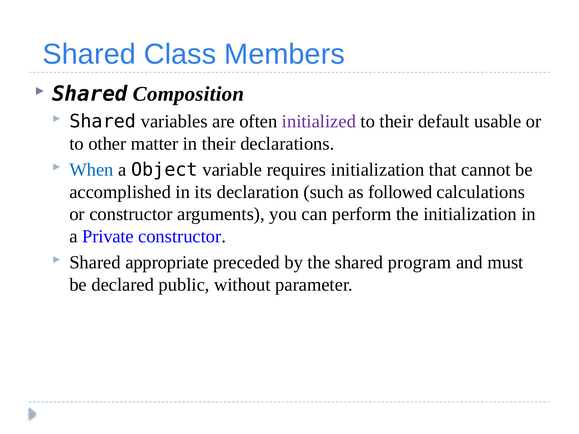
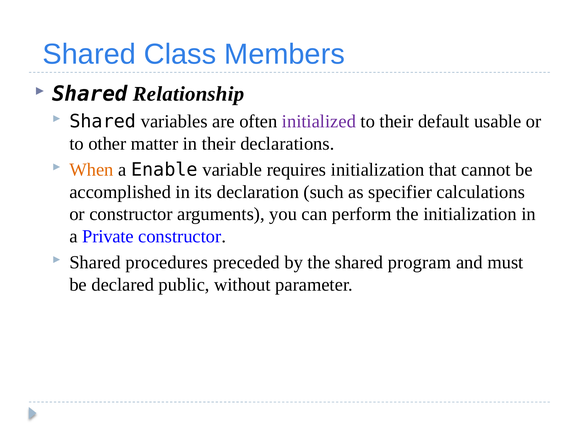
Composition: Composition -> Relationship (188, 94)
When colour: blue -> orange (91, 170)
Object: Object -> Enable (164, 170)
followed: followed -> specifier (400, 192)
appropriate: appropriate -> procedures (167, 263)
